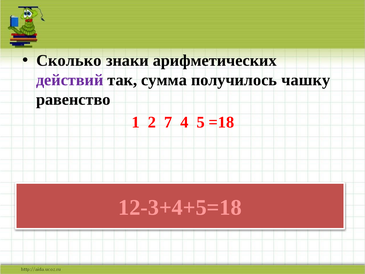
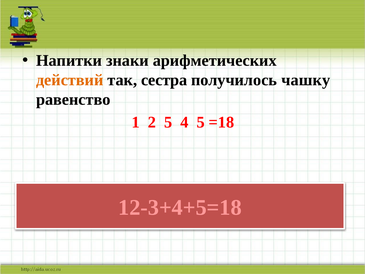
Сколько: Сколько -> Напитки (69, 60)
действий colour: purple -> orange (70, 80)
сумма: сумма -> сестра (164, 80)
2 7: 7 -> 5 (168, 122)
